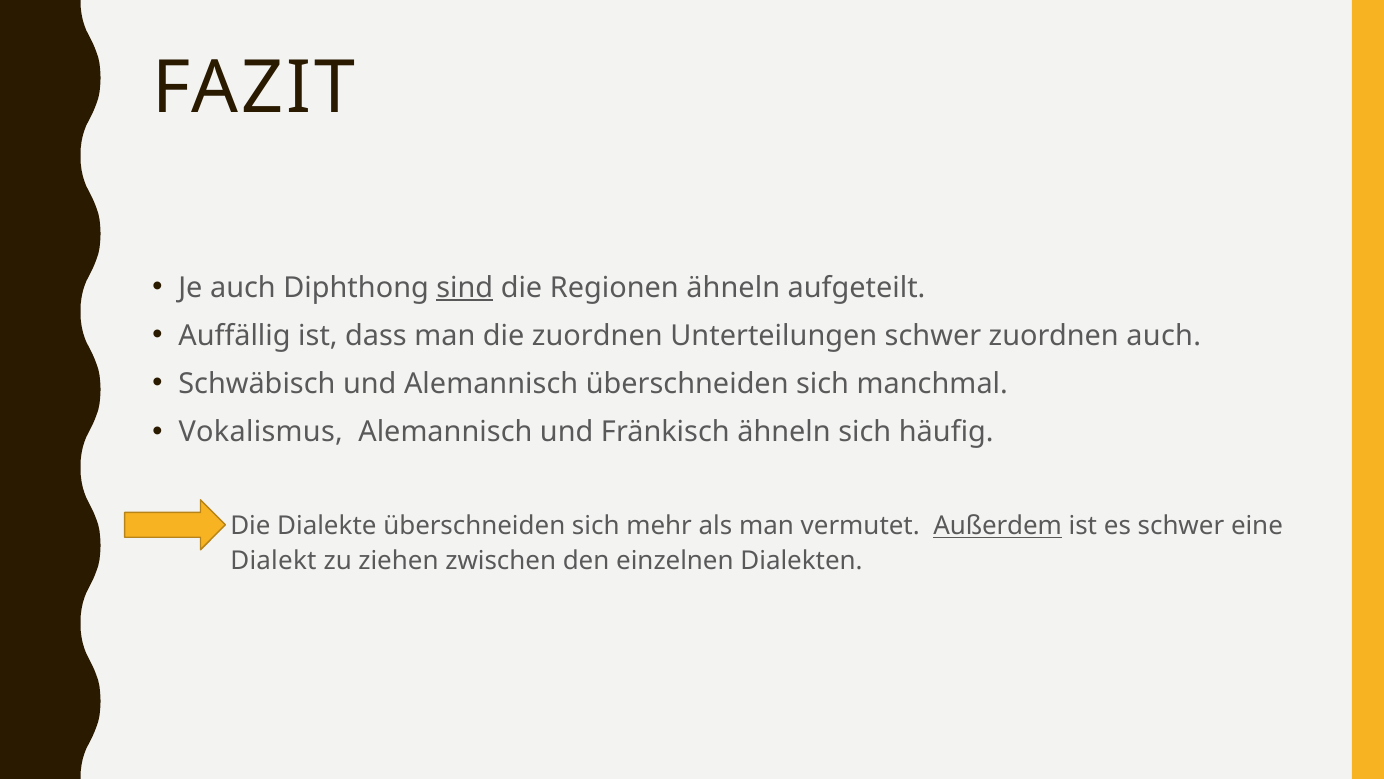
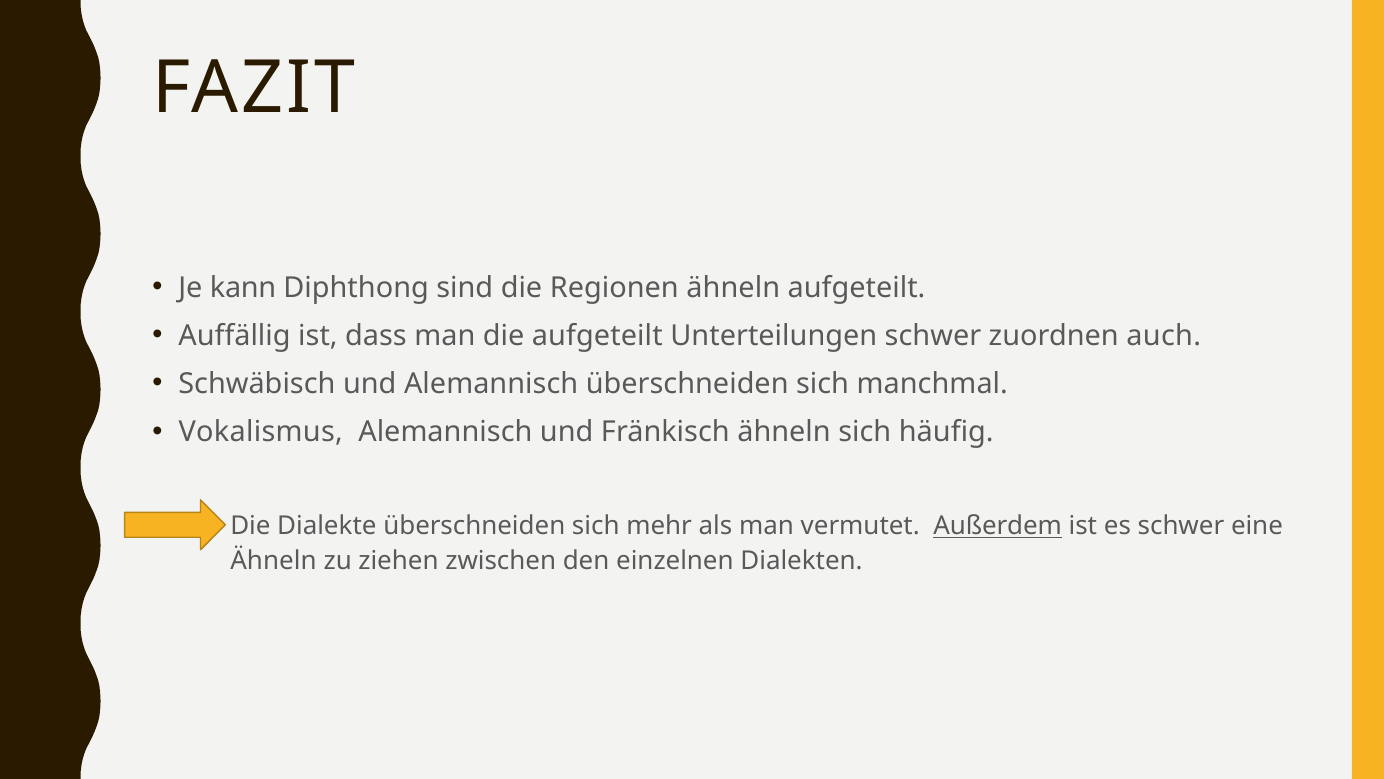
Je auch: auch -> kann (243, 287)
sind underline: present -> none (465, 287)
die zuordnen: zuordnen -> aufgeteilt (597, 336)
Dialekt: Dialekt -> Ähneln (273, 560)
